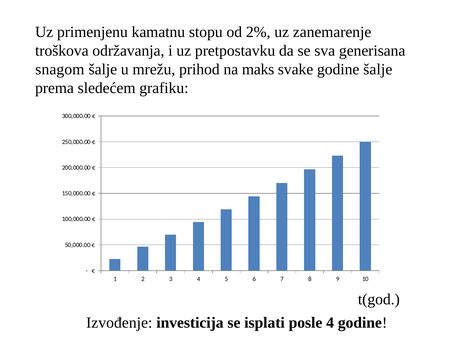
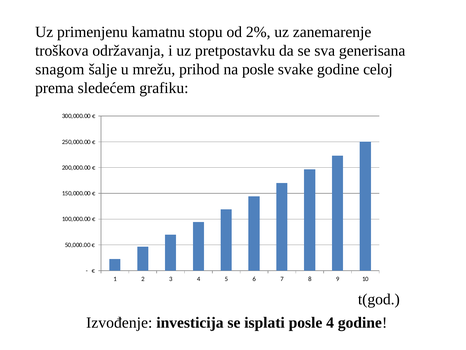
na maks: maks -> posle (258, 69)
godine šalje: šalje -> celoj (378, 69)
